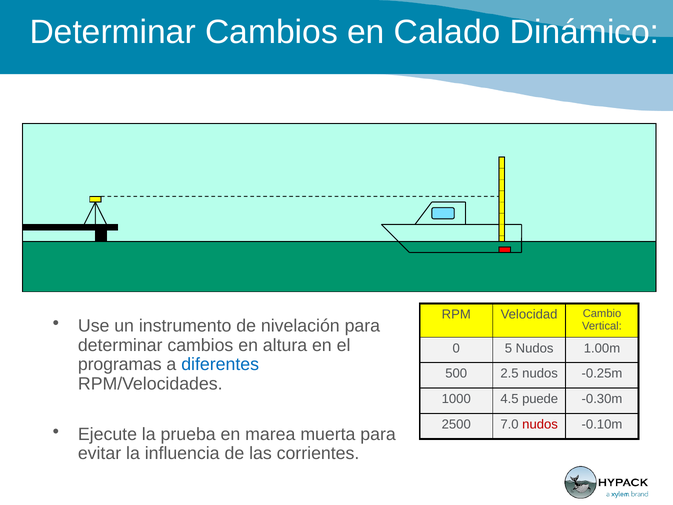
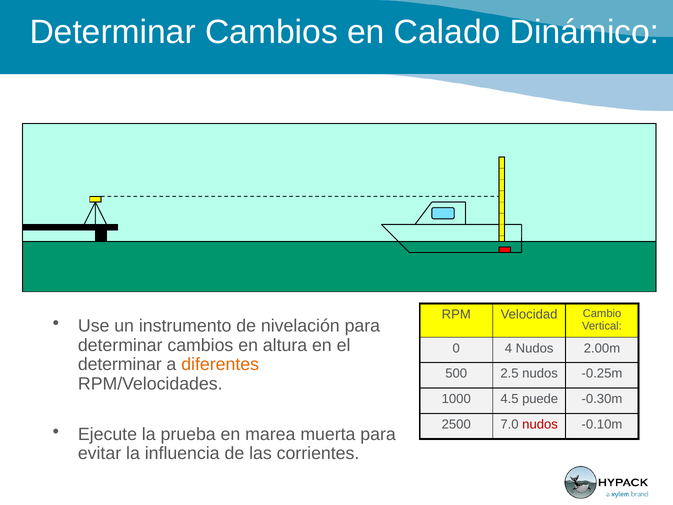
5: 5 -> 4 (508, 348)
1.00m: 1.00m -> 2.00m (602, 348)
programas: programas -> determinar (120, 364)
diferentes colour: blue -> orange (220, 364)
